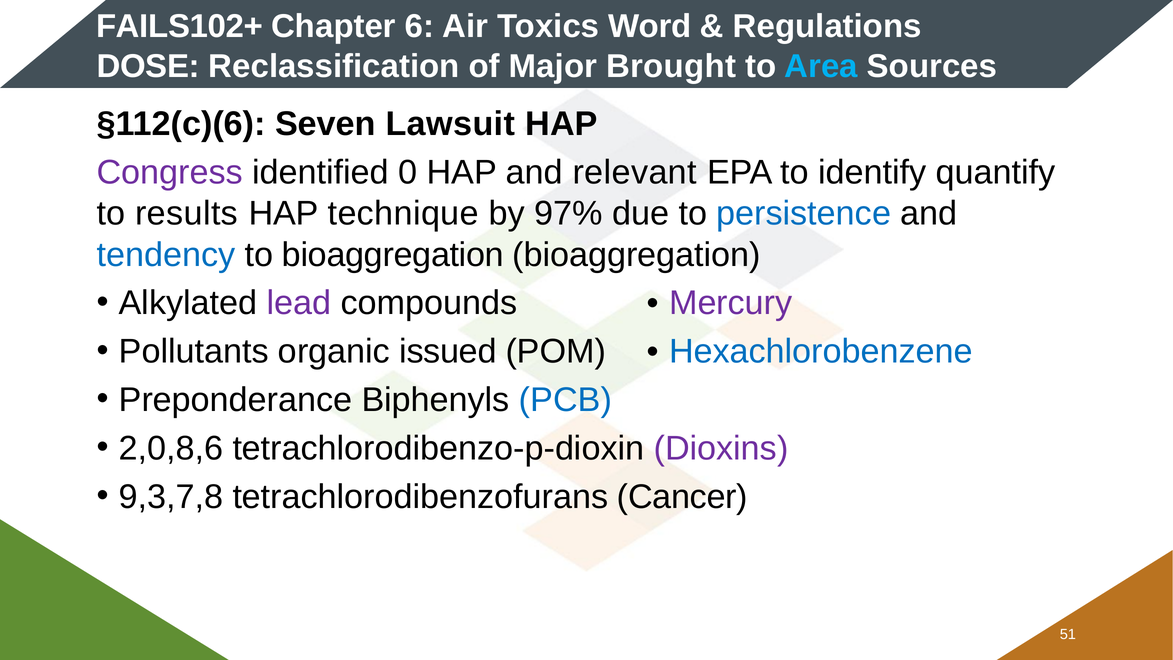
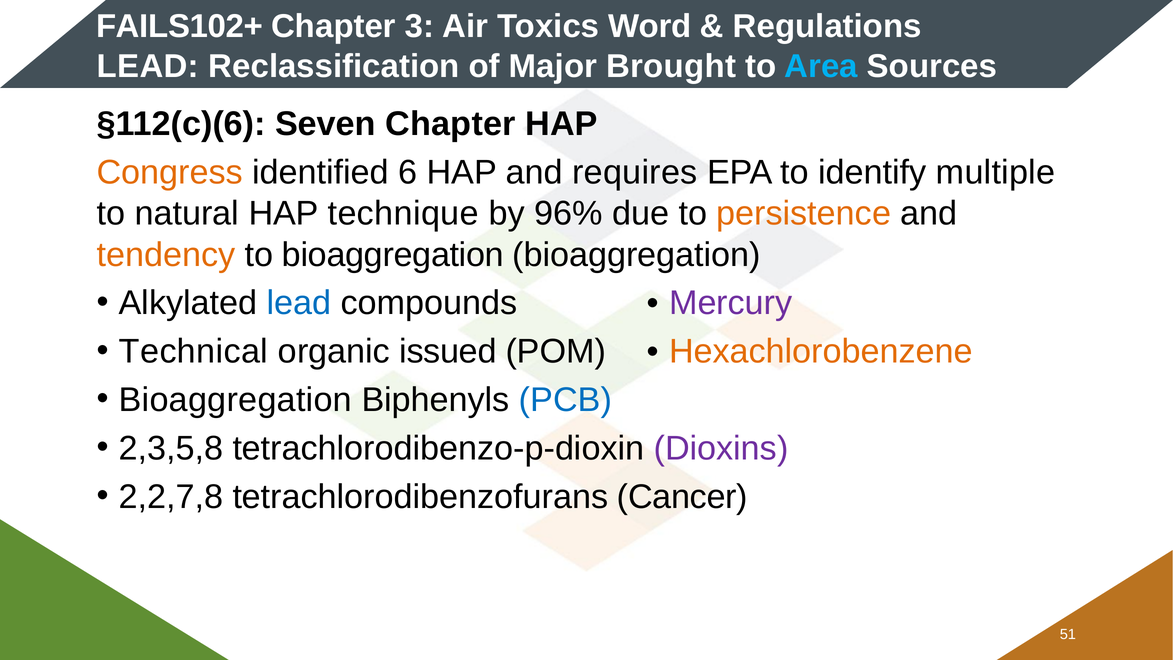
6: 6 -> 3 (420, 26)
DOSE: DOSE -> LEAD (148, 66)
Seven Lawsuit: Lawsuit -> Chapter (450, 124)
Congress colour: purple -> orange (170, 173)
0: 0 -> 6 (408, 173)
relevant: relevant -> requires (635, 173)
quantify: quantify -> multiple (996, 173)
results: results -> natural (187, 214)
97%: 97% -> 96% (569, 214)
persistence colour: blue -> orange (804, 214)
tendency colour: blue -> orange (166, 255)
lead colour: purple -> blue (299, 303)
Pollutants: Pollutants -> Technical (194, 352)
Hexachlorobenzene colour: blue -> orange (821, 352)
Preponderance: Preponderance -> Bioaggregation (235, 400)
2,0,8,6: 2,0,8,6 -> 2,3,5,8 (171, 448)
9,3,7,8: 9,3,7,8 -> 2,2,7,8 (171, 497)
